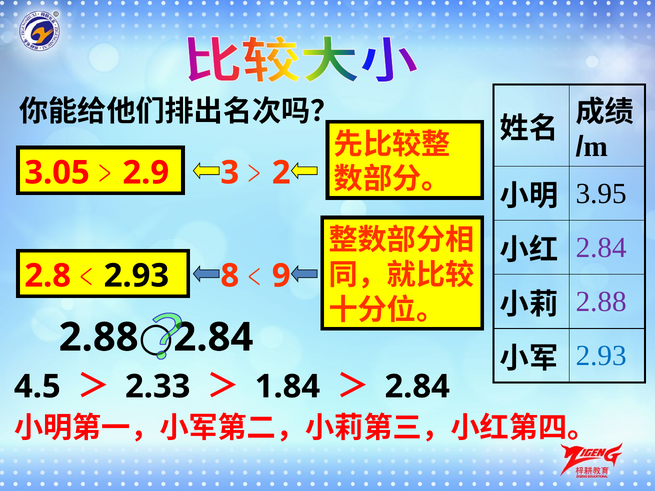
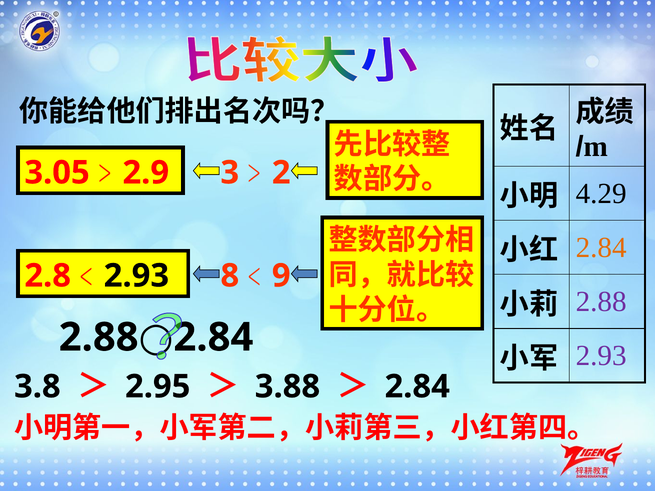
3.95: 3.95 -> 4.29 (601, 194)
2.84 colour: purple -> orange (601, 248)
2.93 colour: blue -> purple (601, 356)
4.5: 4.5 -> 3.8 (37, 387)
2.33: 2.33 -> 2.95 (158, 387)
1.84: 1.84 -> 3.88 (287, 387)
